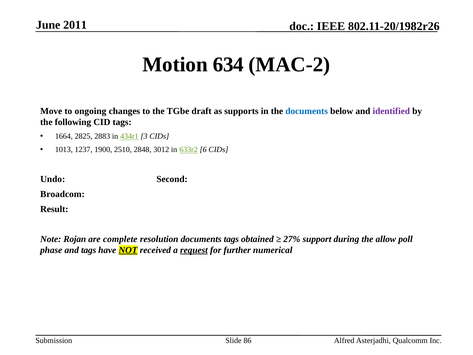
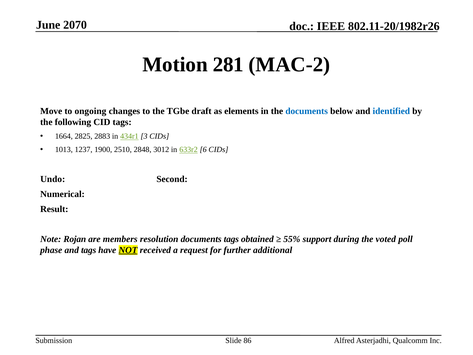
2011: 2011 -> 2070 (75, 25)
634: 634 -> 281 (228, 64)
supports: supports -> elements (241, 111)
identified colour: purple -> blue (391, 111)
Broadcom: Broadcom -> Numerical (62, 194)
complete: complete -> members (120, 239)
27%: 27% -> 55% (292, 239)
allow: allow -> voted (386, 239)
request underline: present -> none (194, 250)
numerical: numerical -> additional (273, 250)
